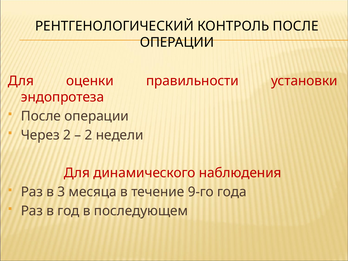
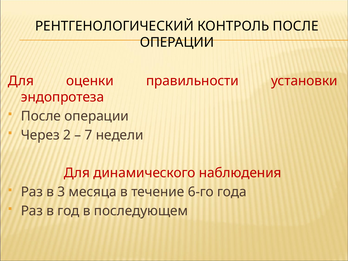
2: 2 -> 7 (89, 135)
9-го: 9-го -> 6-го (201, 192)
